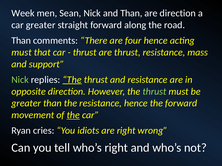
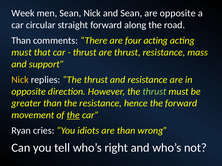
and Than: Than -> Sean (131, 13)
are direction: direction -> opposite (178, 13)
car greater: greater -> circular (41, 25)
four hence: hence -> acting (156, 41)
Nick colour: light green -> yellow (20, 80)
The underline: present -> none (72, 80)
are right: right -> than (126, 131)
